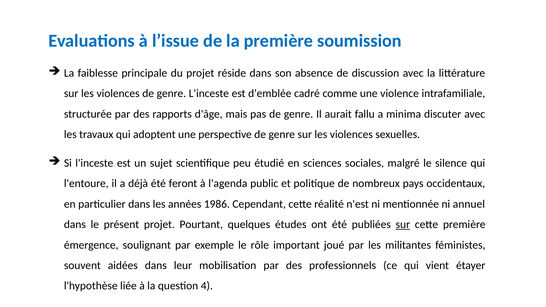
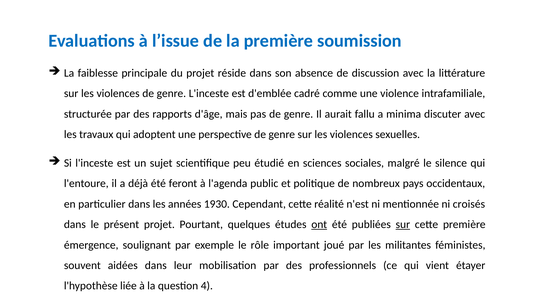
1986: 1986 -> 1930 (217, 204)
annuel: annuel -> croisés (469, 204)
ont underline: none -> present (319, 225)
